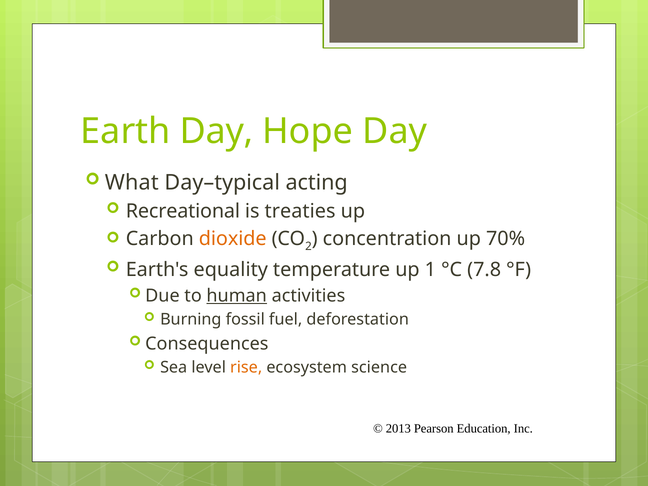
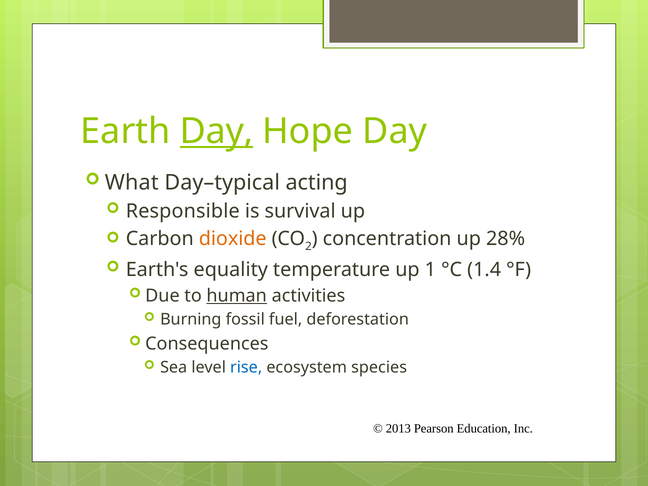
Day underline: none -> present (217, 131)
Recreational: Recreational -> Responsible (183, 211)
treaties: treaties -> survival (300, 211)
70%: 70% -> 28% (506, 239)
7.8: 7.8 -> 1.4 (484, 270)
rise colour: orange -> blue (246, 367)
science: science -> species (379, 367)
